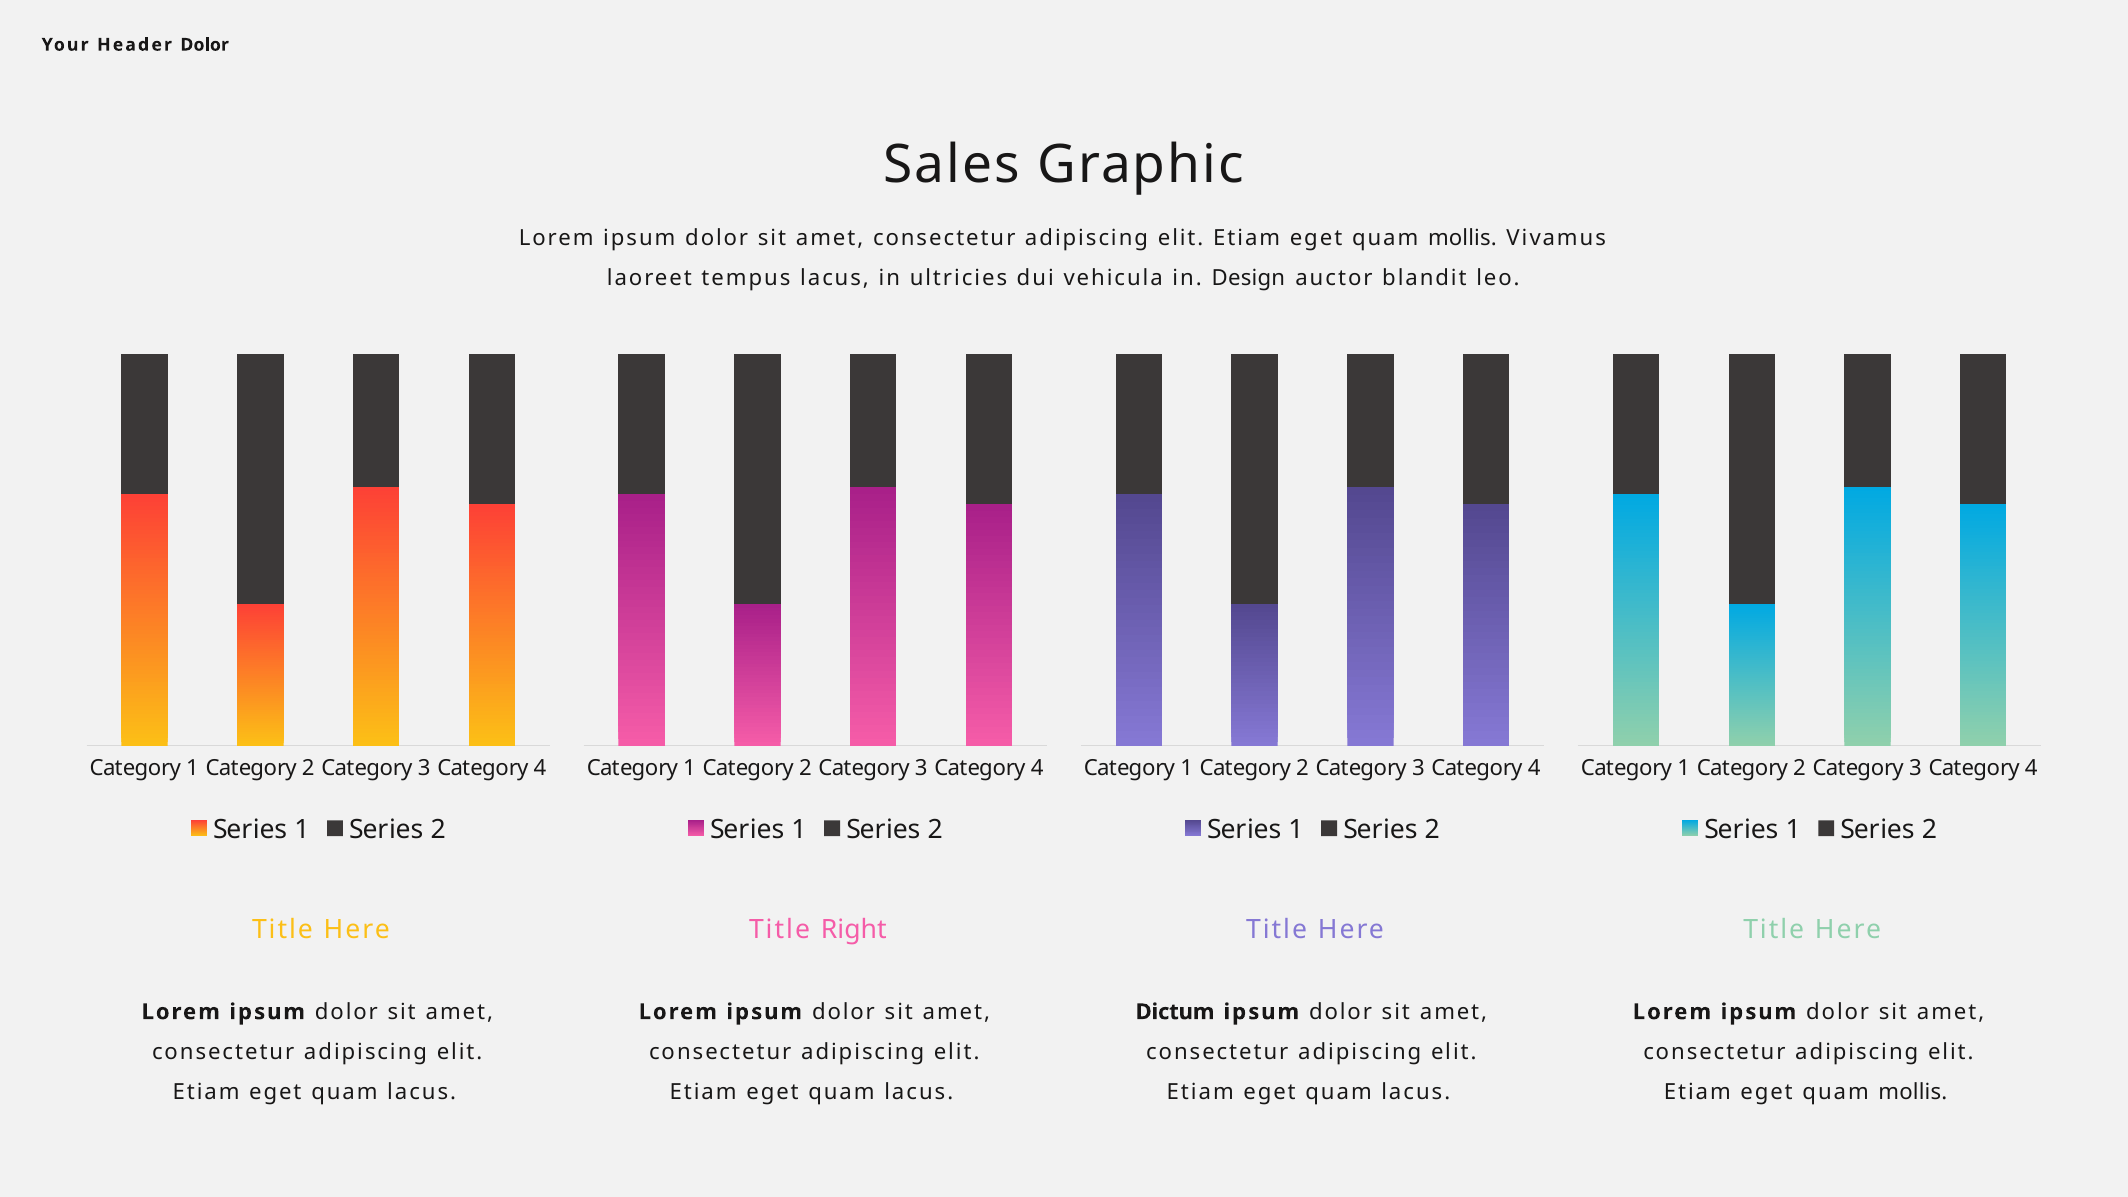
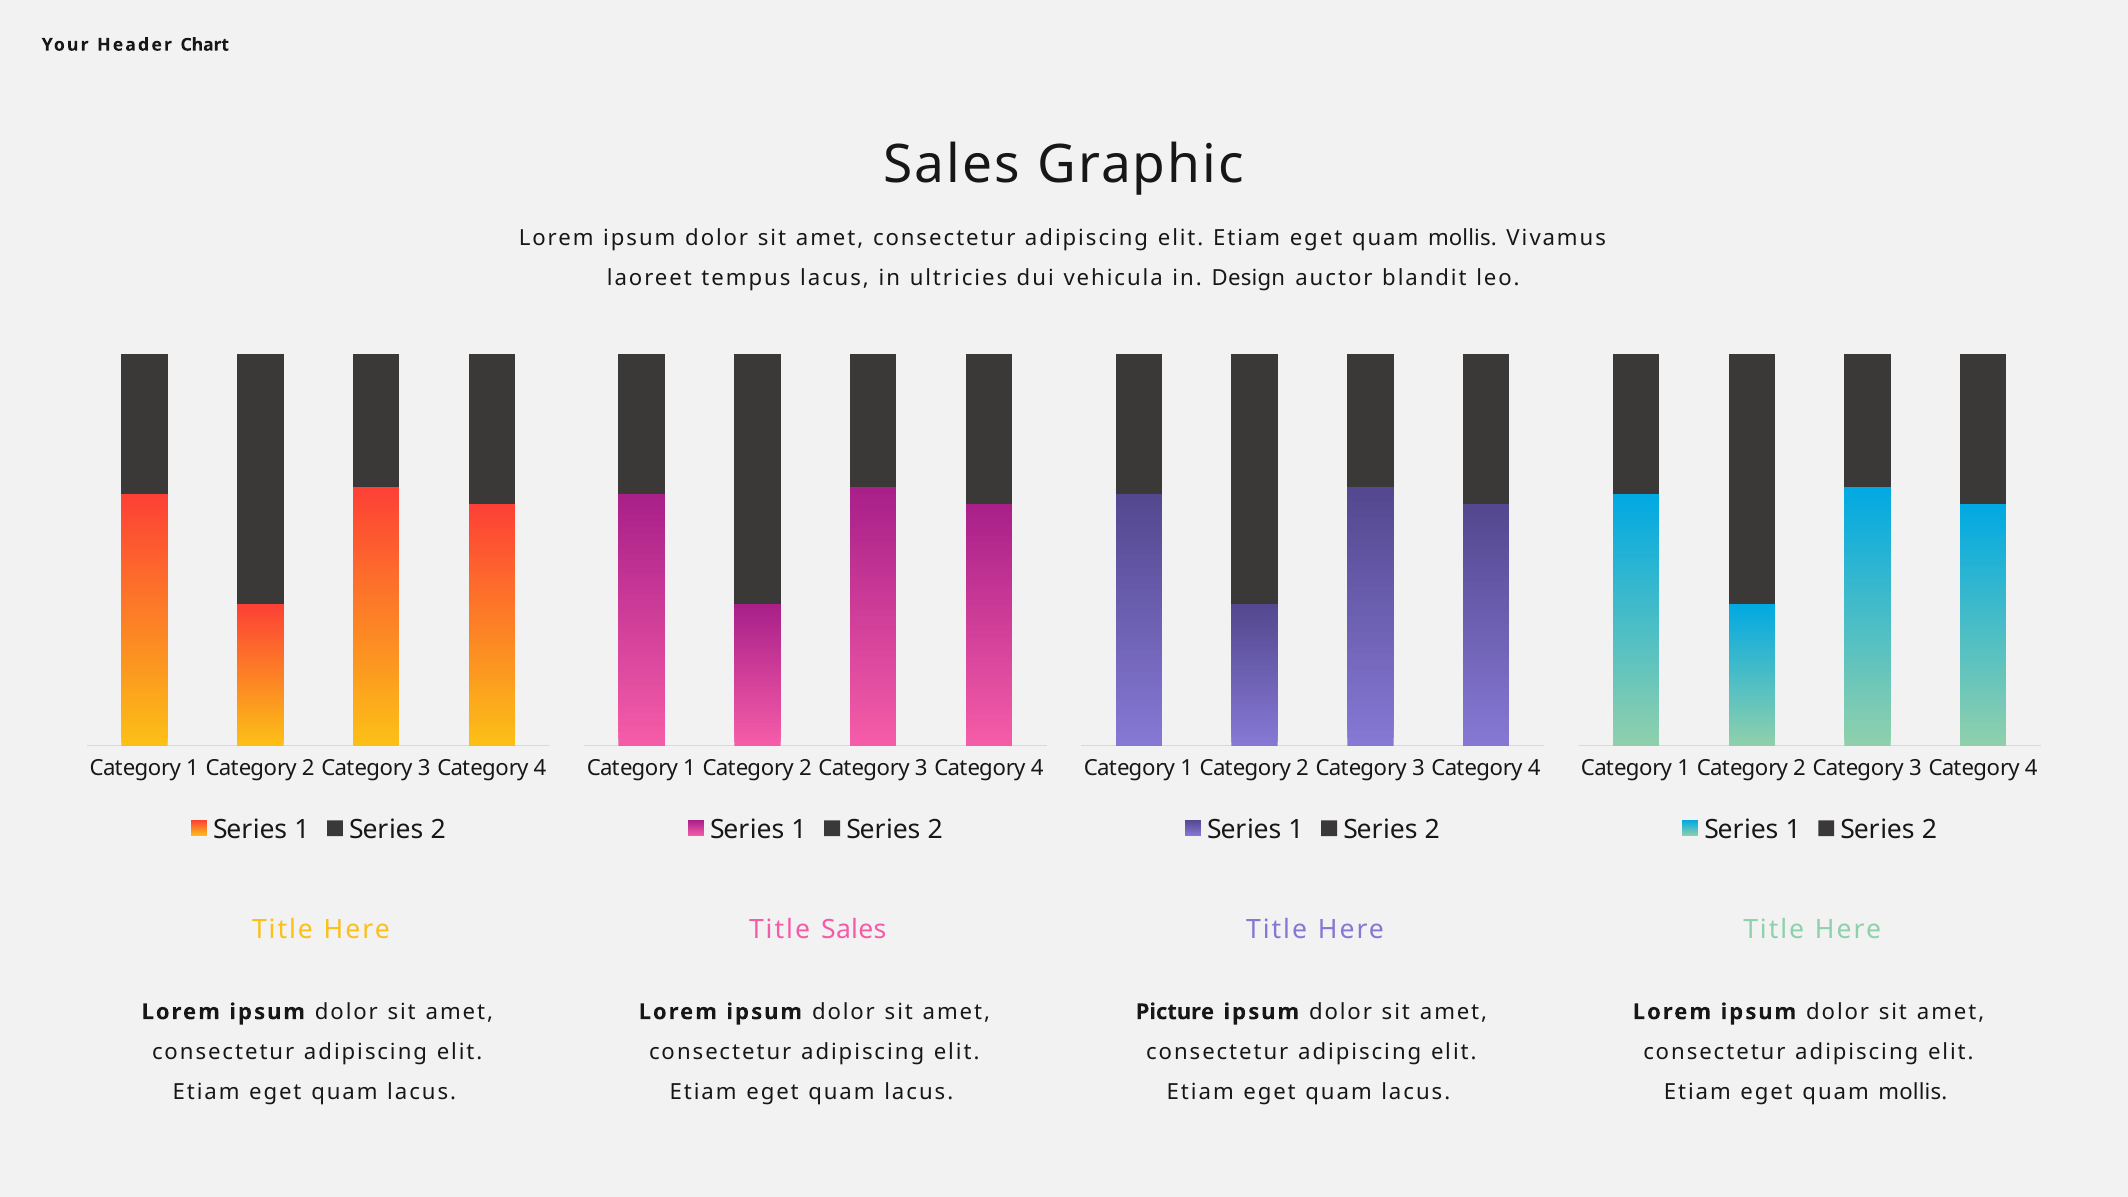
Header Dolor: Dolor -> Chart (205, 45)
Title Right: Right -> Sales (854, 930)
Dictum: Dictum -> Picture (1175, 1012)
